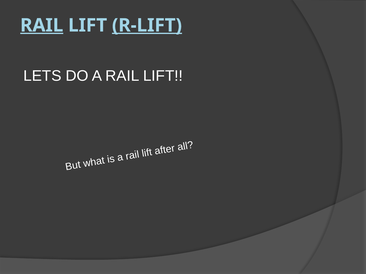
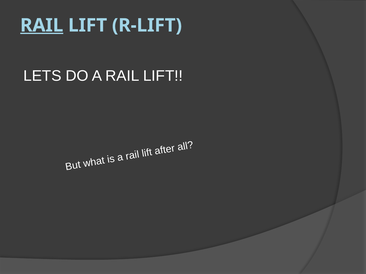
R-LIFT underline: present -> none (147, 25)
